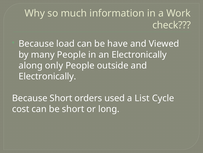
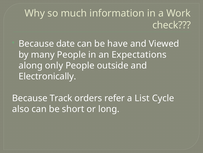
load: load -> date (66, 44)
an Electronically: Electronically -> Expectations (139, 54)
Because Short: Short -> Track (61, 98)
used: used -> refer (115, 98)
cost: cost -> also (21, 109)
